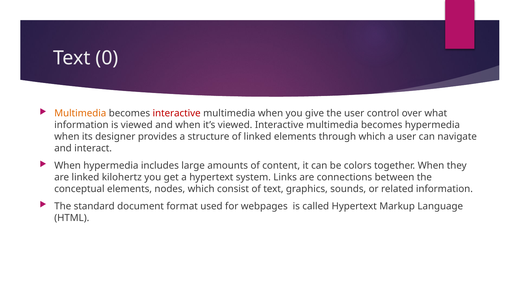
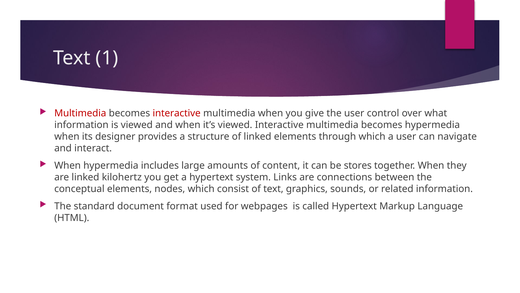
0: 0 -> 1 (107, 58)
Multimedia colour: orange -> red (80, 113)
colors: colors -> stores (358, 165)
